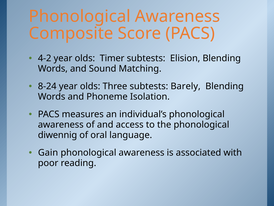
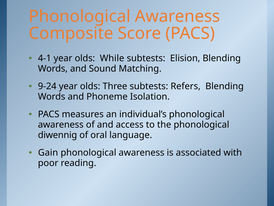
4-2: 4-2 -> 4-1 (45, 58)
Timer: Timer -> While (112, 58)
8-24: 8-24 -> 9-24 (47, 86)
Barely: Barely -> Refers (186, 86)
